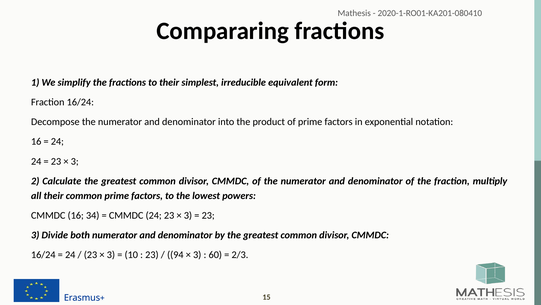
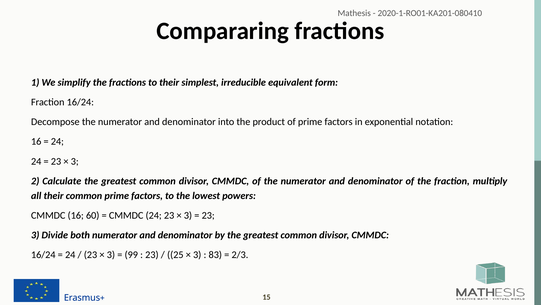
34: 34 -> 60 (93, 215)
10: 10 -> 99 (131, 254)
94: 94 -> 25 (175, 254)
60: 60 -> 83 (215, 254)
